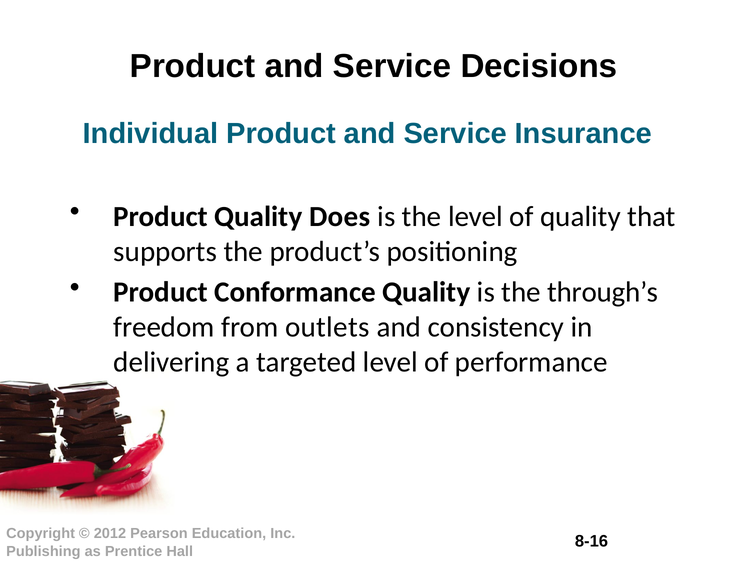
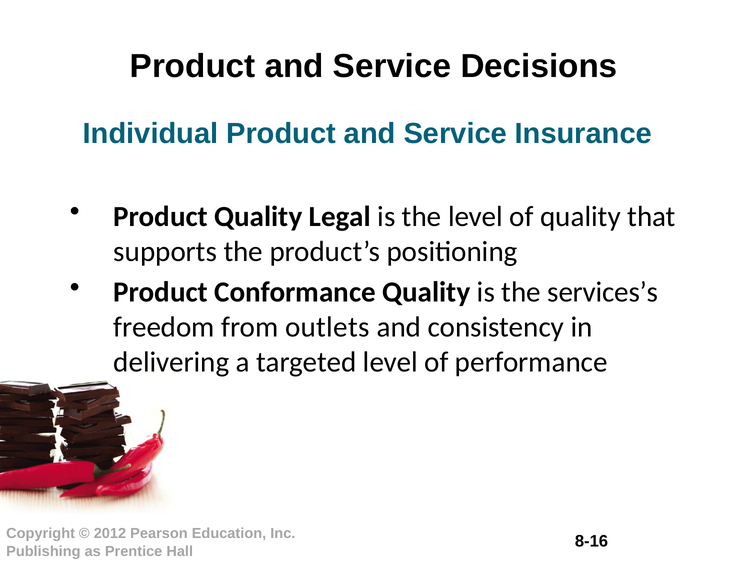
Does: Does -> Legal (340, 216)
through’s: through’s -> services’s (603, 292)
